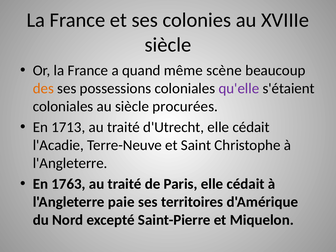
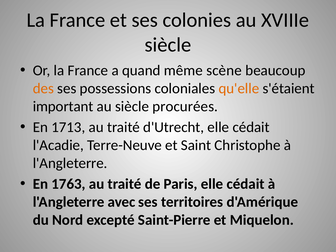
qu'elle colour: purple -> orange (239, 88)
coloniales: coloniales -> important (63, 106)
paie: paie -> avec (121, 202)
